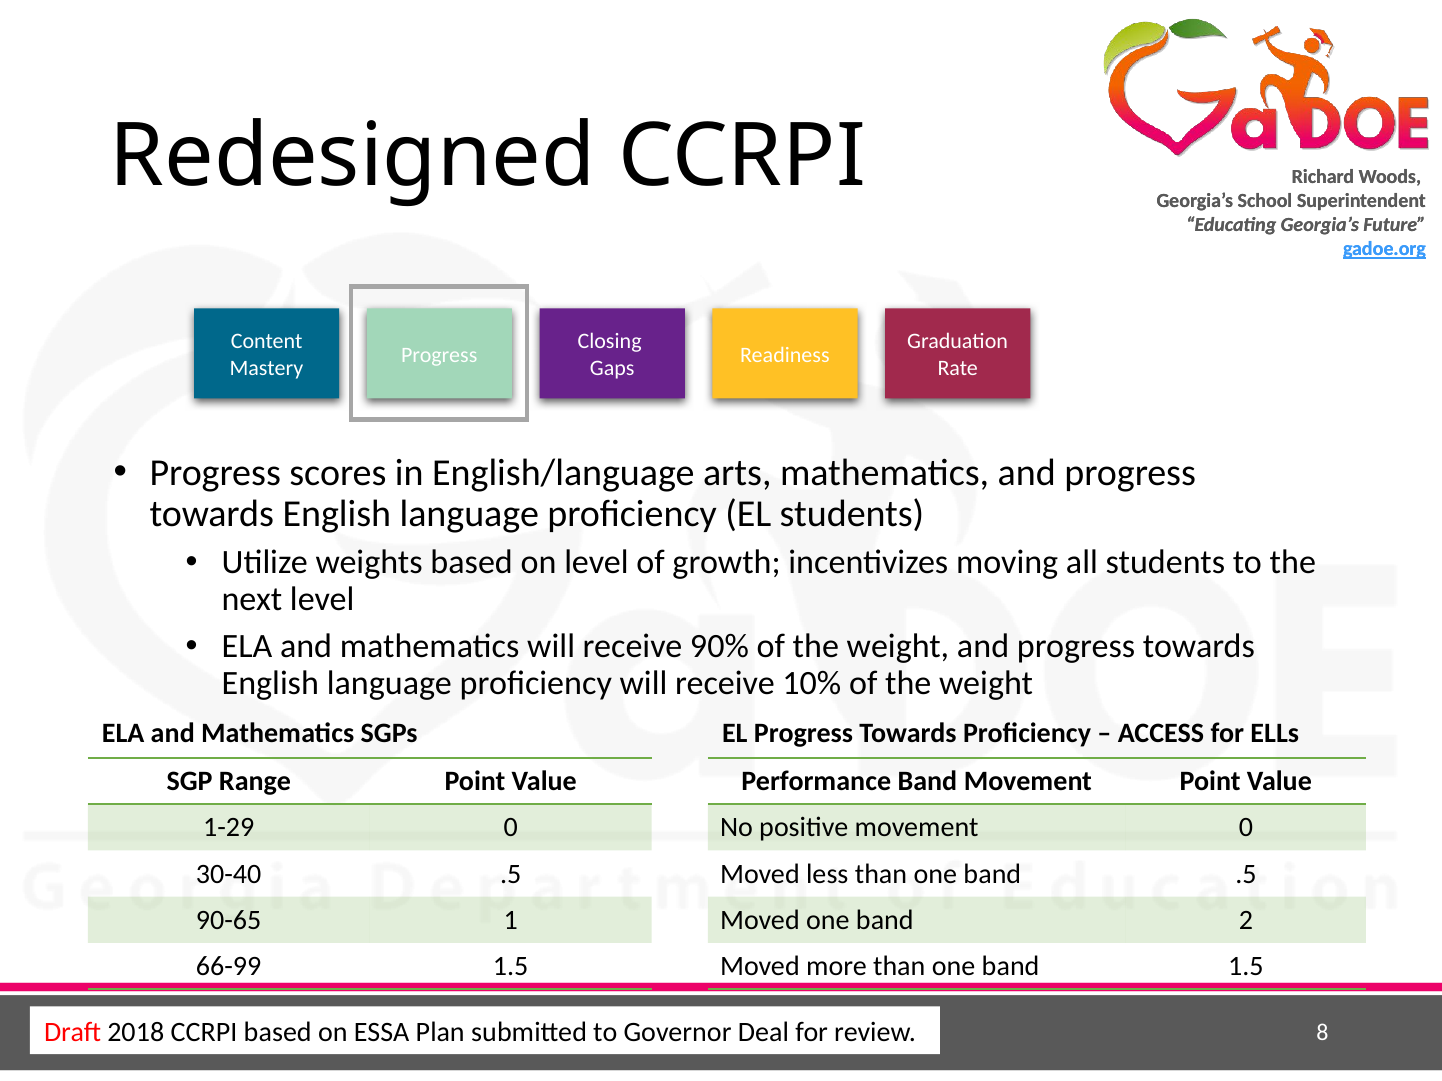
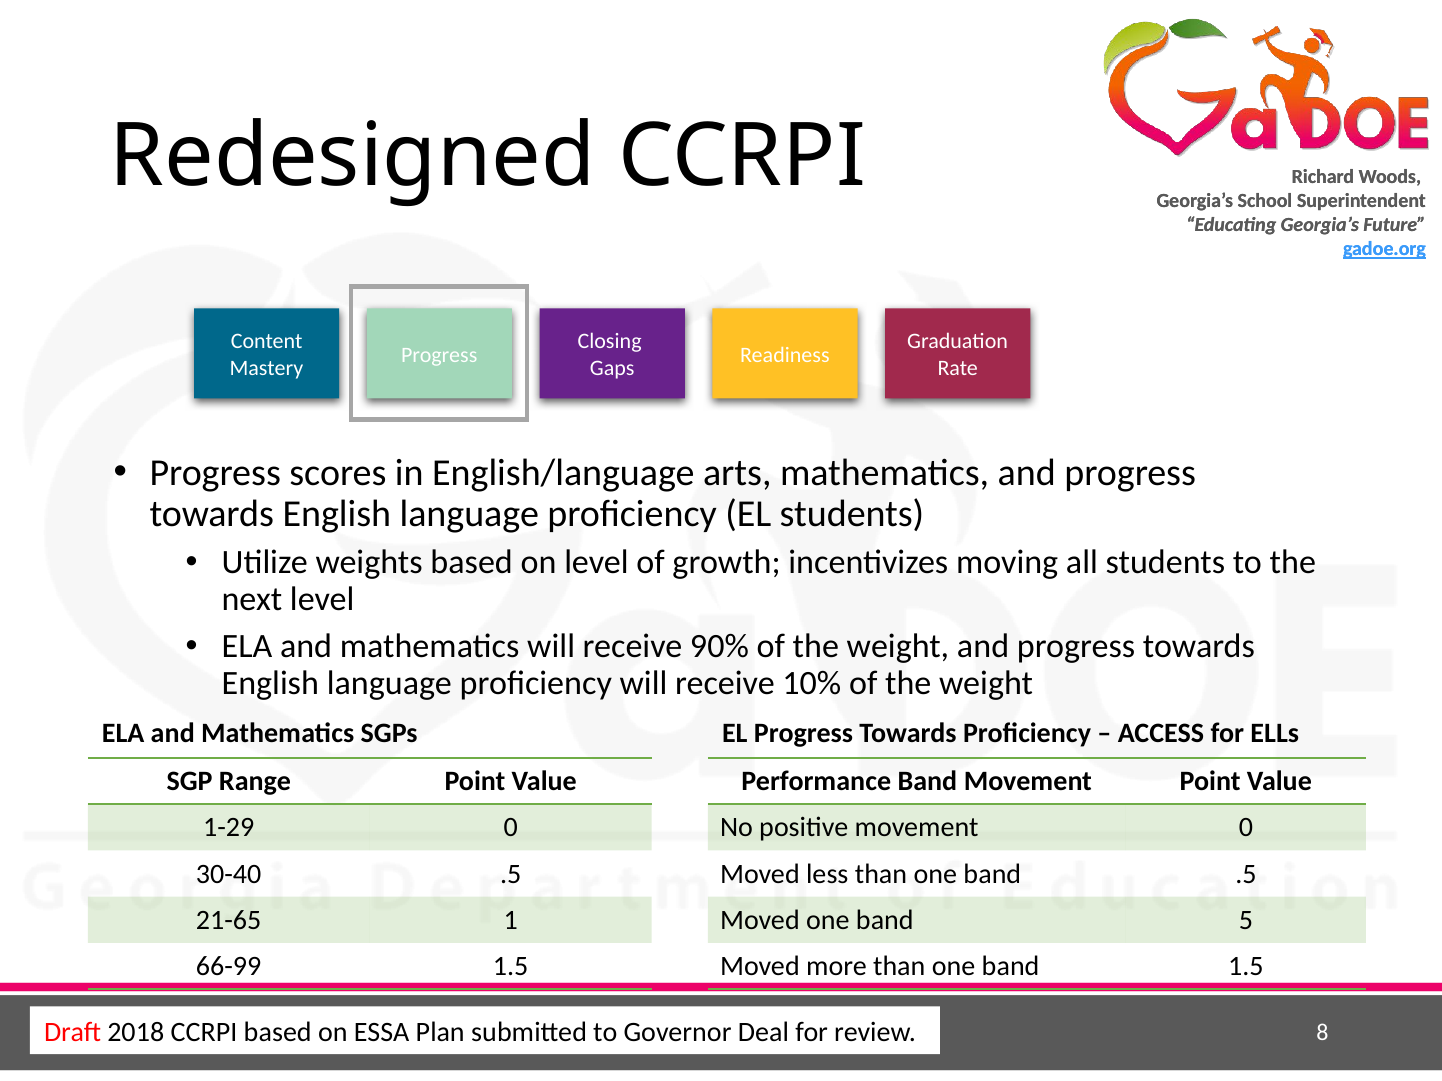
90-65: 90-65 -> 21-65 (229, 920)
2: 2 -> 5 (1246, 920)
